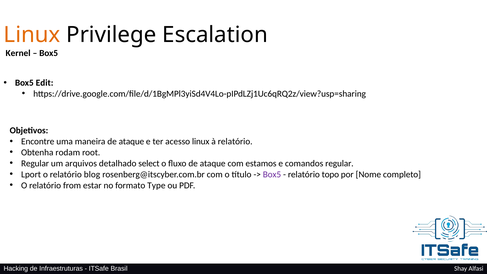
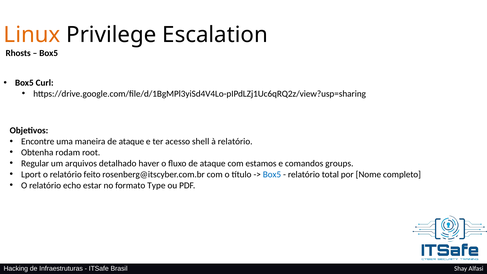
Kernel: Kernel -> Rhosts (18, 53)
Edit: Edit -> Curl (45, 83)
acesso linux: linux -> shell (201, 141)
select: select -> haver (149, 163)
comandos regular: regular -> groups (339, 163)
blog: blog -> feito (92, 174)
Box5 colour: purple -> blue (272, 174)
topo: topo -> total (330, 174)
from: from -> echo (72, 185)
